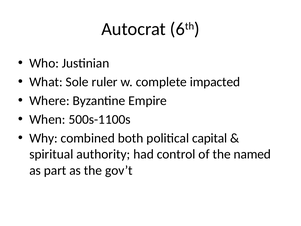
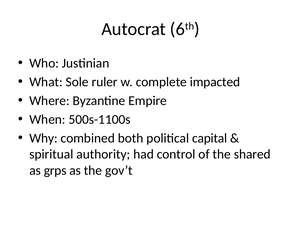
named: named -> shared (252, 154)
part: part -> grps (55, 170)
